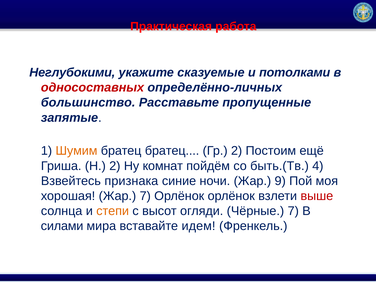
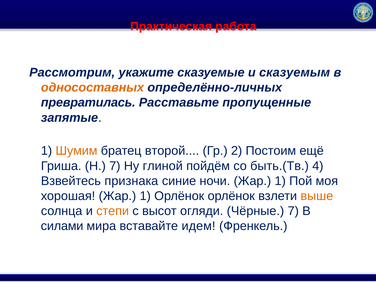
Неглубокими: Неглубокими -> Рассмотрим (72, 72)
потолками: потолками -> сказуемым (295, 72)
односоставных colour: red -> orange (92, 88)
большинство: большинство -> превратилась (88, 103)
братец братец: братец -> второй (172, 151)
Н 2: 2 -> 7 (115, 166)
комнат: комнат -> глиной (163, 166)
ночи Жар 9: 9 -> 1 (280, 181)
хорошая Жар 7: 7 -> 1 (145, 196)
выше colour: red -> orange (317, 196)
